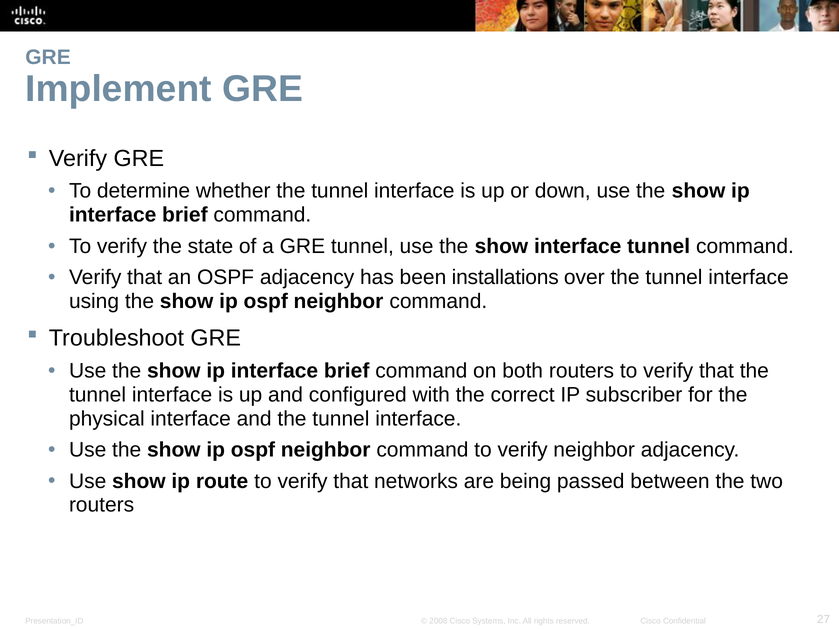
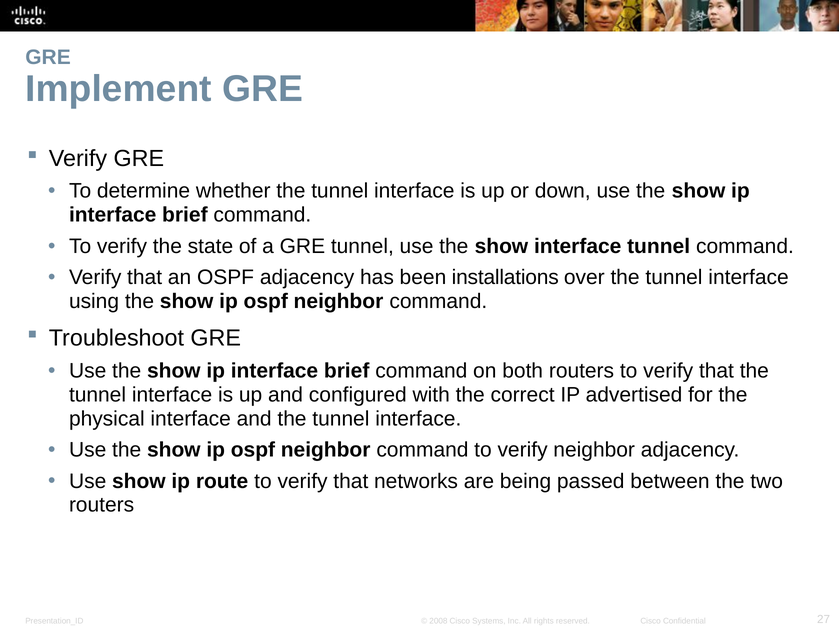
subscriber: subscriber -> advertised (634, 395)
